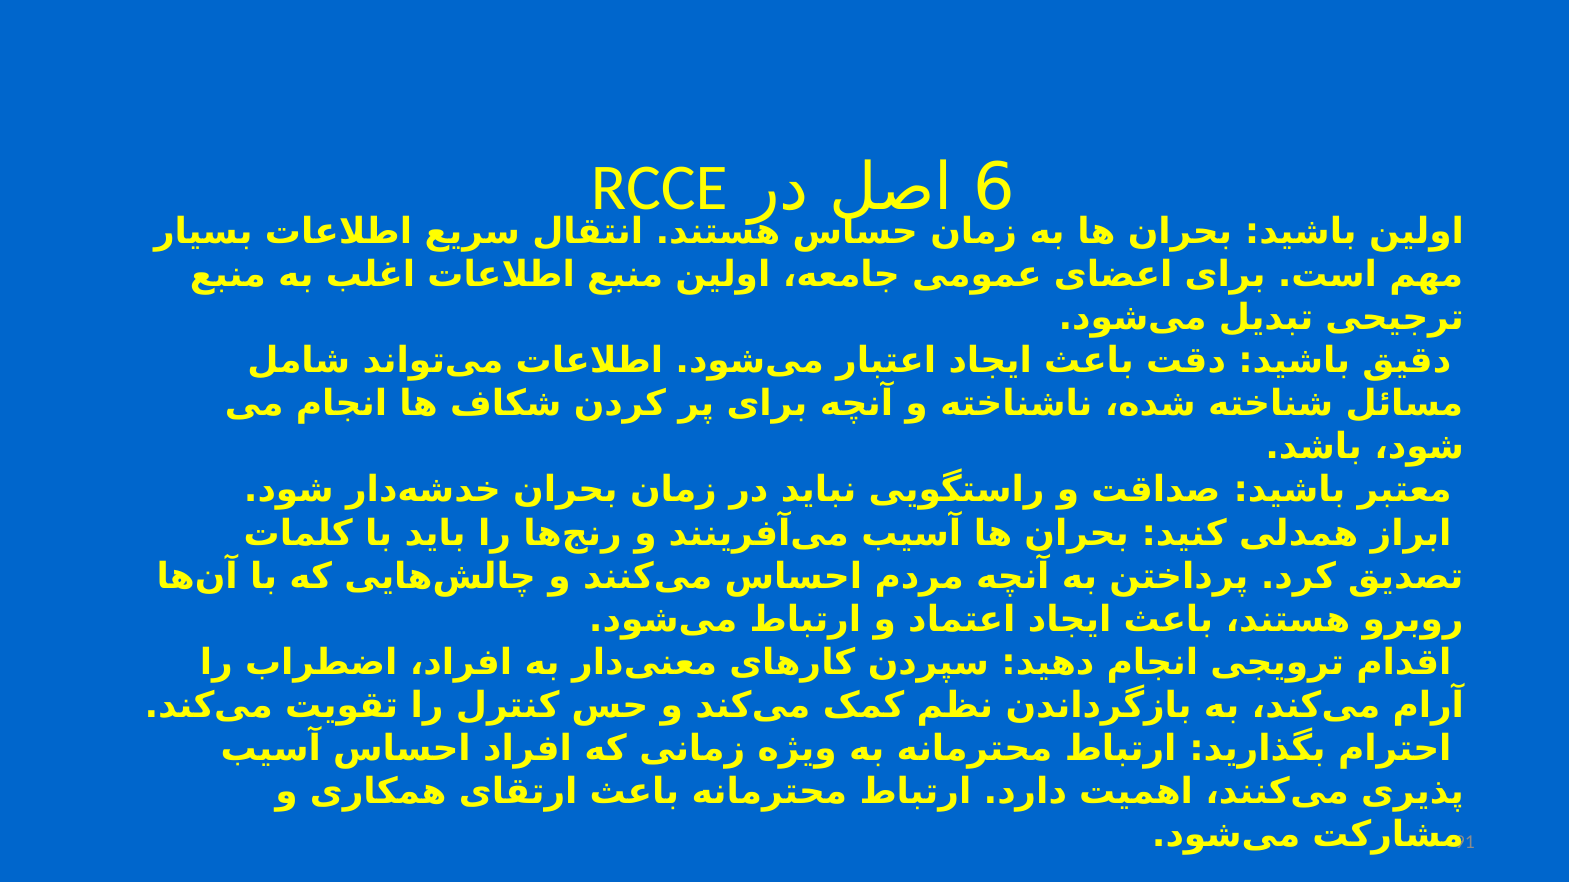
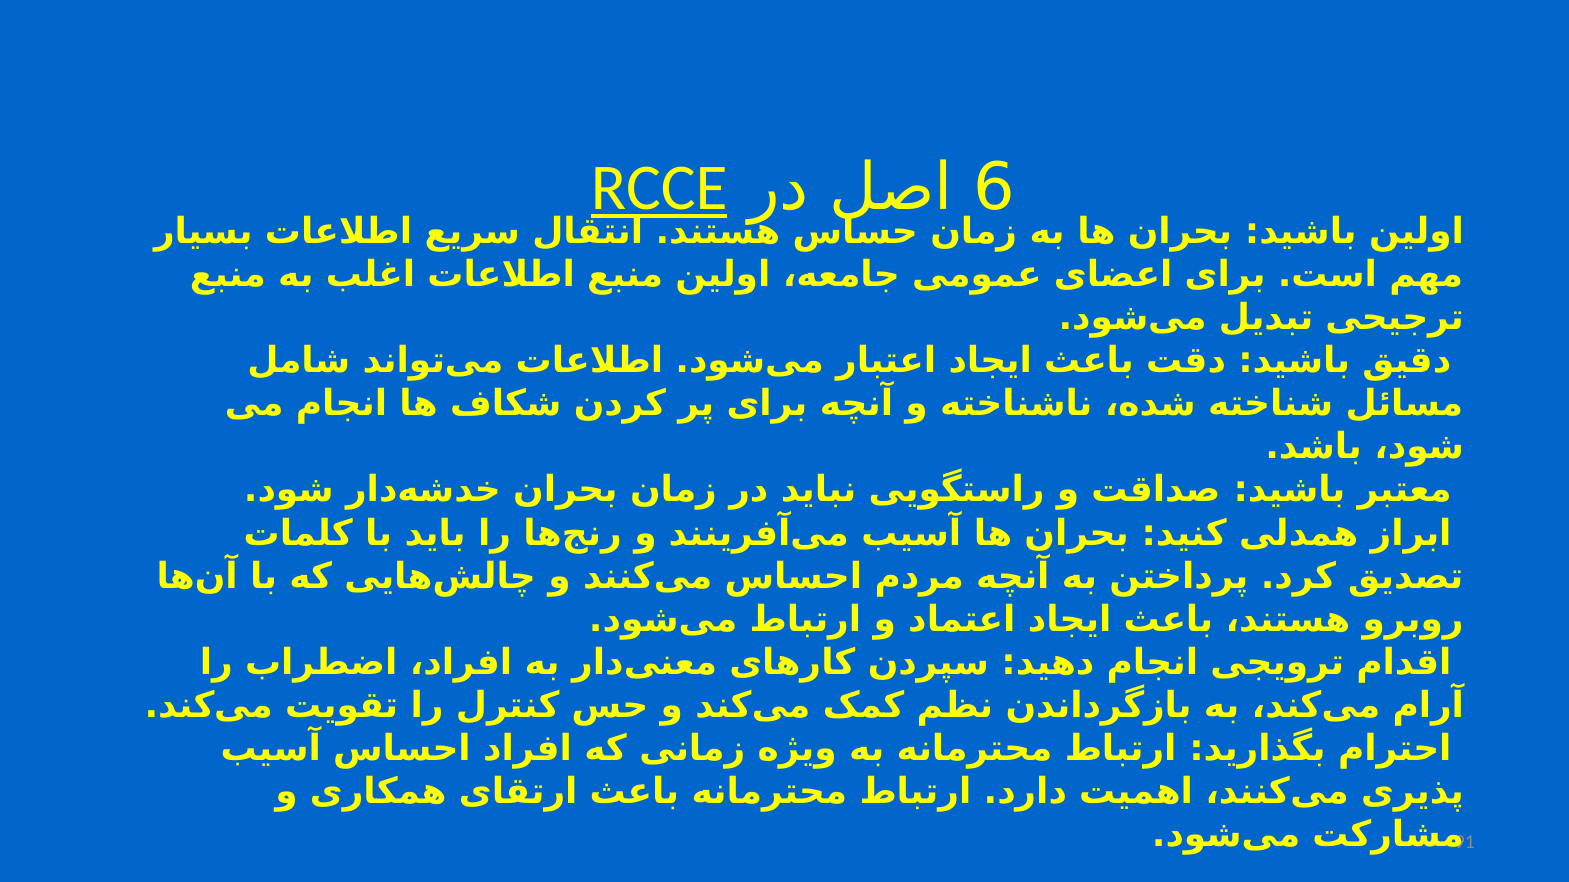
RCCE underline: none -> present (659, 188)
